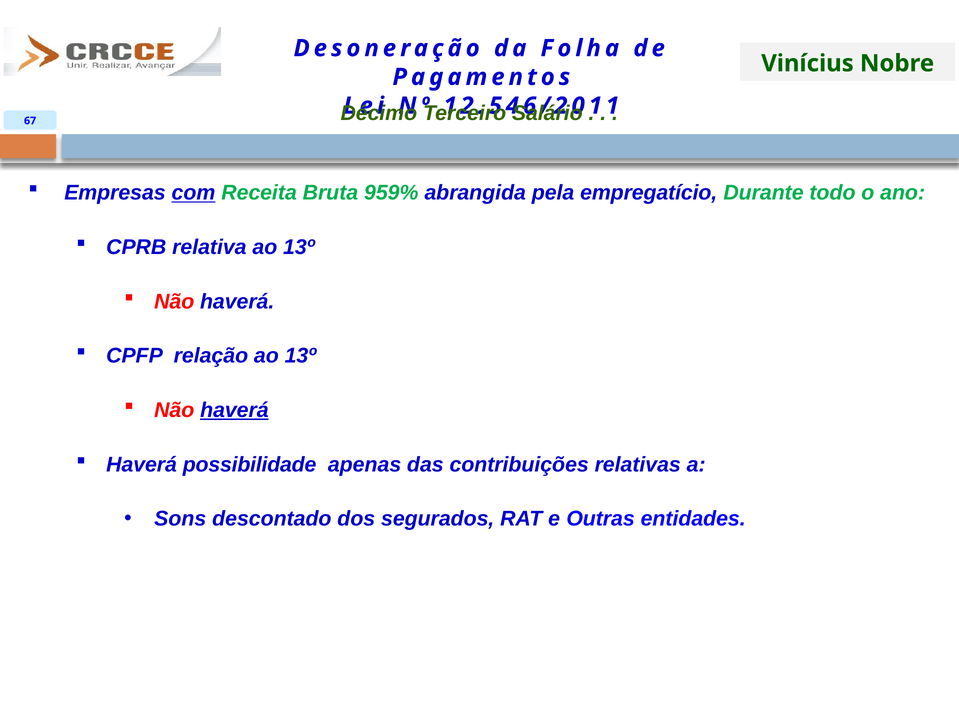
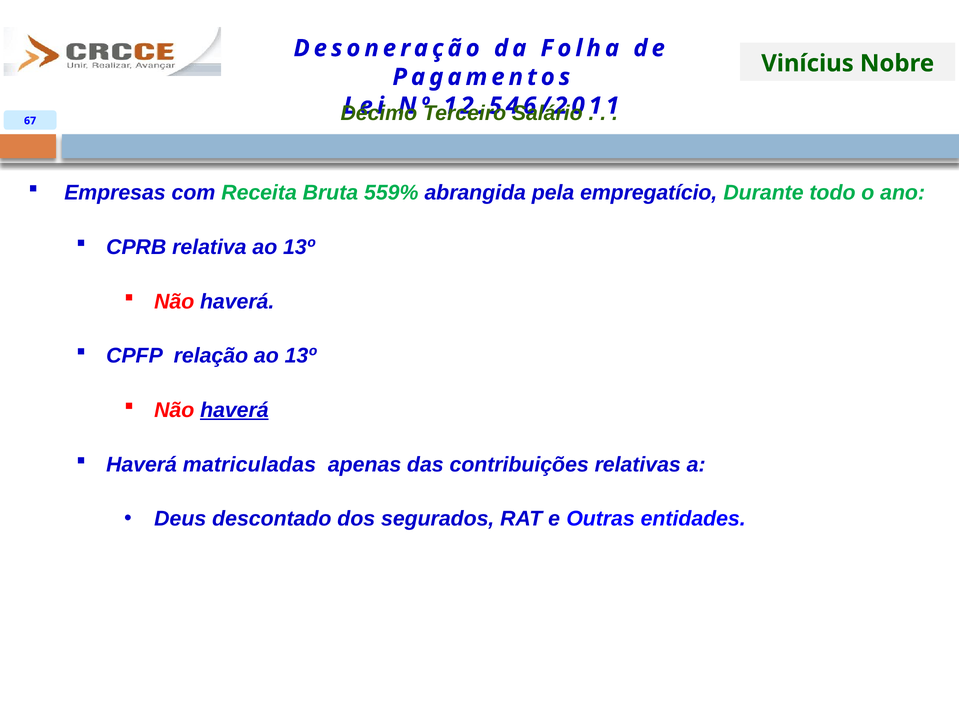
com underline: present -> none (193, 193)
959%: 959% -> 559% (391, 193)
possibilidade: possibilidade -> matriculadas (249, 465)
Sons: Sons -> Deus (180, 519)
